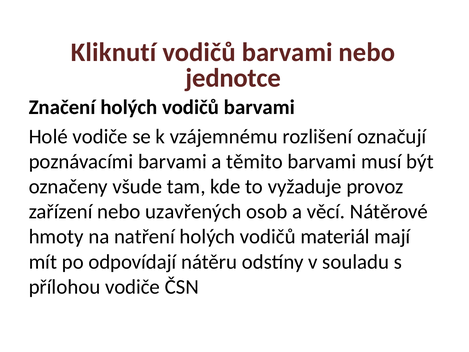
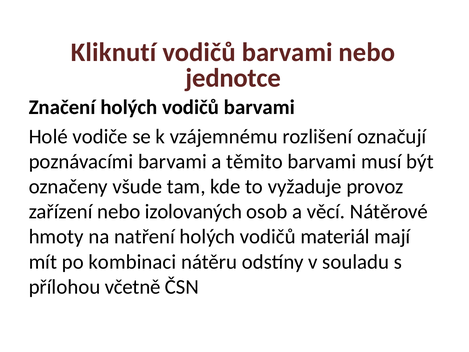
uzavřených: uzavřených -> izolovaných (193, 212)
odpovídají: odpovídají -> kombinaci (132, 262)
přílohou vodiče: vodiče -> včetně (133, 287)
